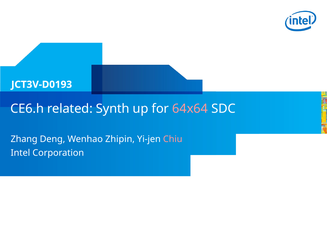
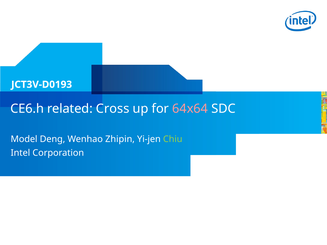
Synth: Synth -> Cross (113, 109)
Zhang: Zhang -> Model (24, 139)
Chiu colour: pink -> light green (173, 139)
